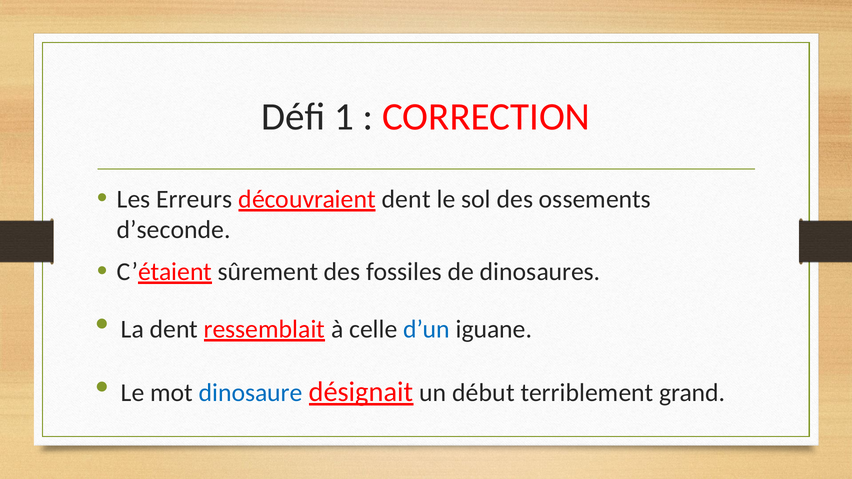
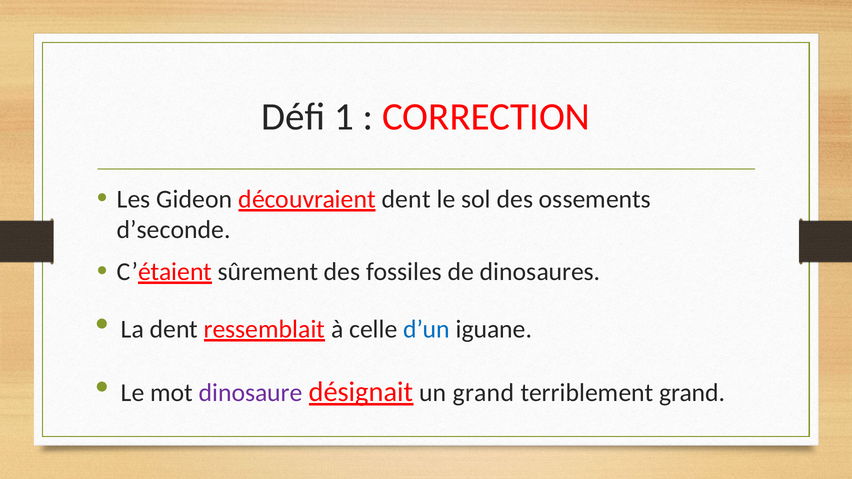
Erreurs: Erreurs -> Gideon (194, 199)
dinosaure colour: blue -> purple (251, 393)
un début: début -> grand (483, 393)
